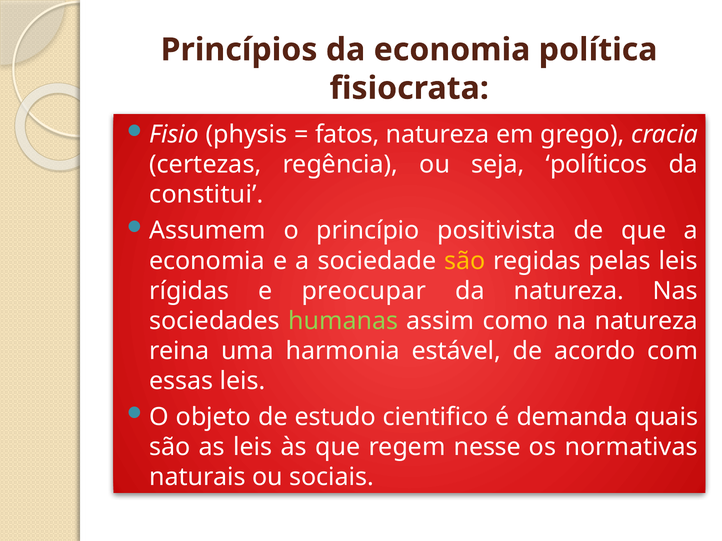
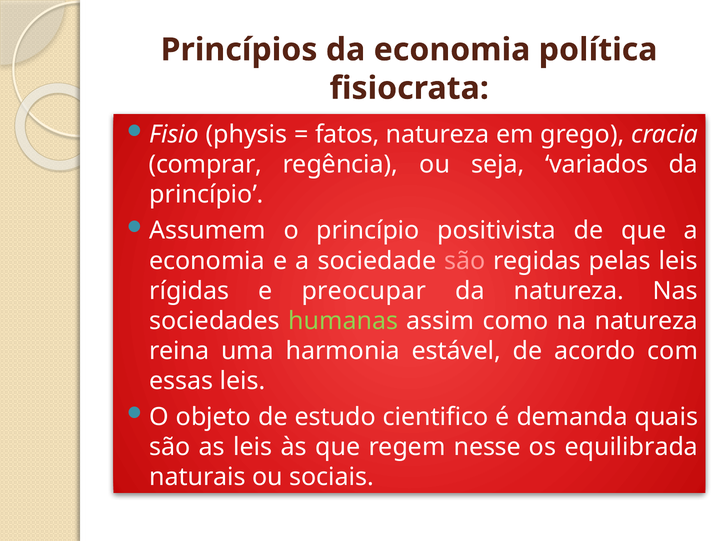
certezas: certezas -> comprar (205, 165)
políticos: políticos -> variados (597, 165)
constitui: constitui -> princípio (207, 195)
são colour: yellow -> pink (465, 261)
normativas: normativas -> equilibrada (631, 447)
